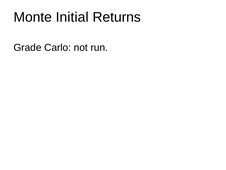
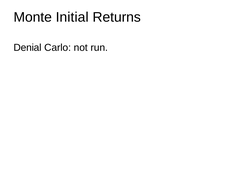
Grade: Grade -> Denial (28, 47)
